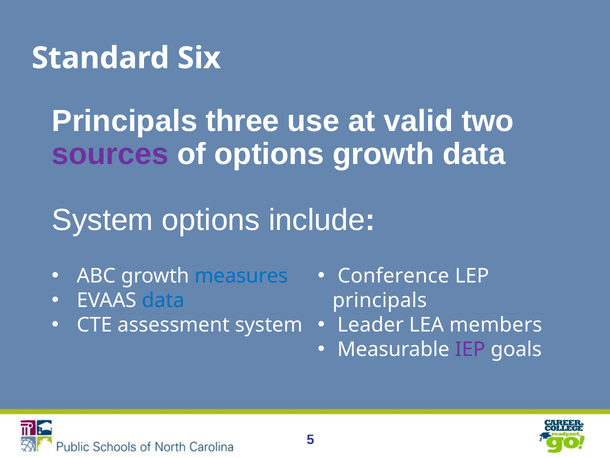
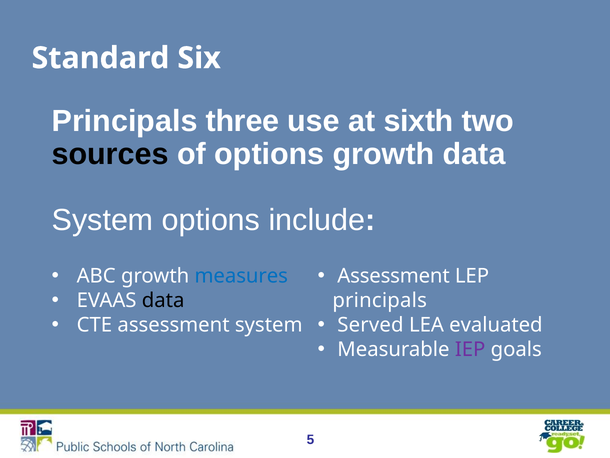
valid: valid -> sixth (419, 121)
sources colour: purple -> black (110, 154)
Conference: Conference -> Assessment (394, 276)
data colour: blue -> black (163, 300)
Leader: Leader -> Served (370, 325)
members: members -> evaluated (496, 325)
